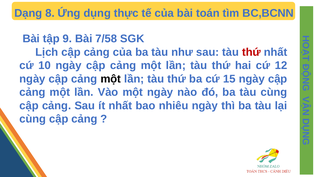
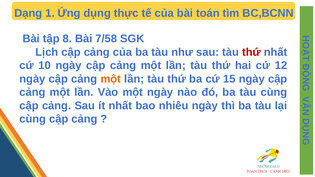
8: 8 -> 1 (50, 13)
9: 9 -> 8 (67, 39)
một colour: black -> orange (111, 79)
